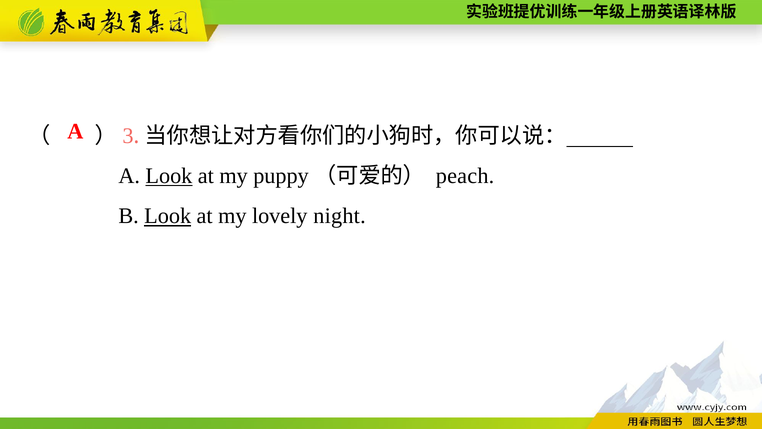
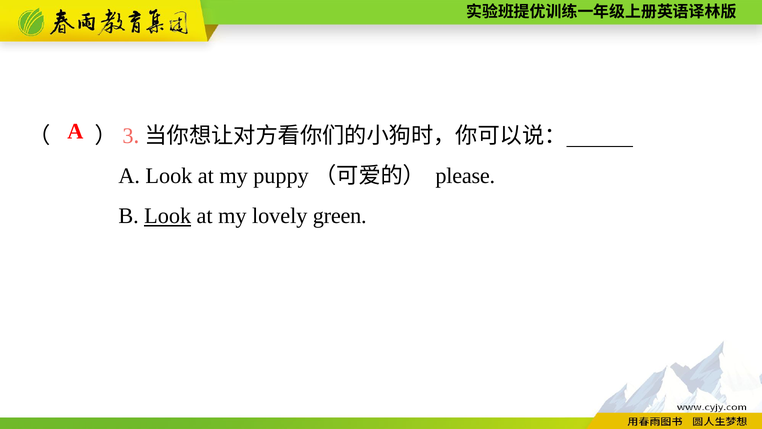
Look underline: present -> none (169, 176)
peach: peach -> please (465, 176)
night: night -> green (340, 216)
